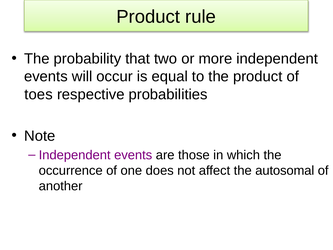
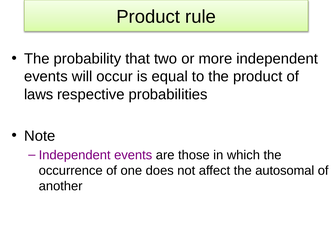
toes: toes -> laws (39, 94)
